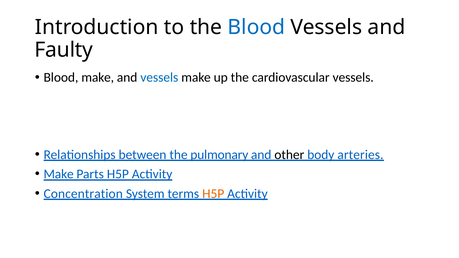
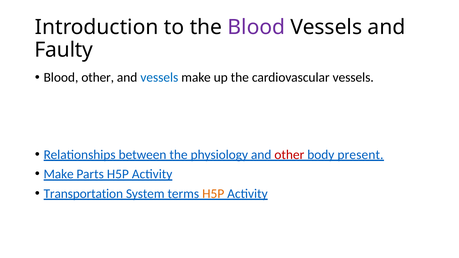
Blood colour: blue -> purple (256, 27)
Blood make: make -> other (98, 78)
pulmonary: pulmonary -> physiology (219, 155)
other colour: black -> red (289, 155)
arteries: arteries -> present (360, 155)
Concentration: Concentration -> Transportation (83, 194)
